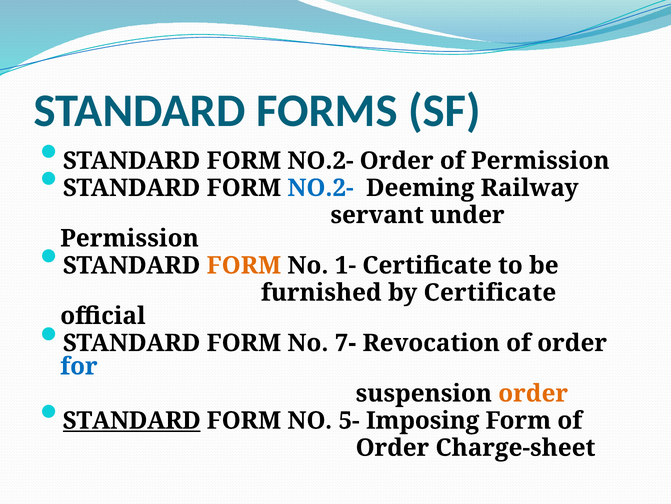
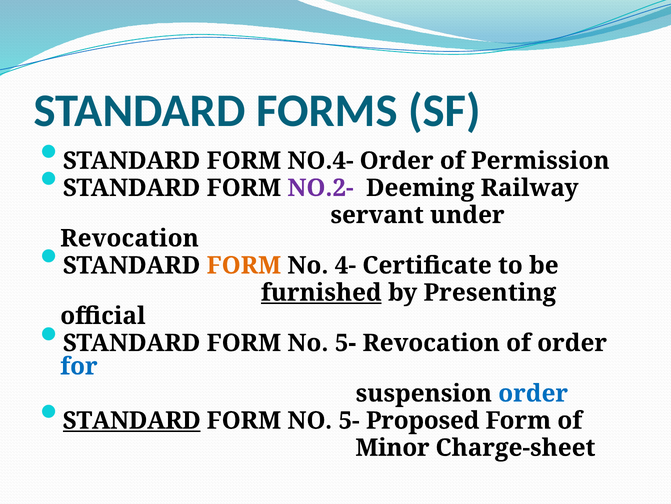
NO.2-: NO.2- -> NO.4- (320, 161)
NO.2- colour: blue -> purple (320, 188)
Permission: Permission -> Revocation (130, 238)
1-: 1- -> 4- (345, 265)
furnished underline: none -> present (321, 292)
by Certificate: Certificate -> Presenting (490, 292)
7-: 7- -> 5- (345, 343)
order colour: orange -> blue (533, 393)
Imposing: Imposing -> Proposed (423, 420)
Order: Order -> Minor (393, 447)
